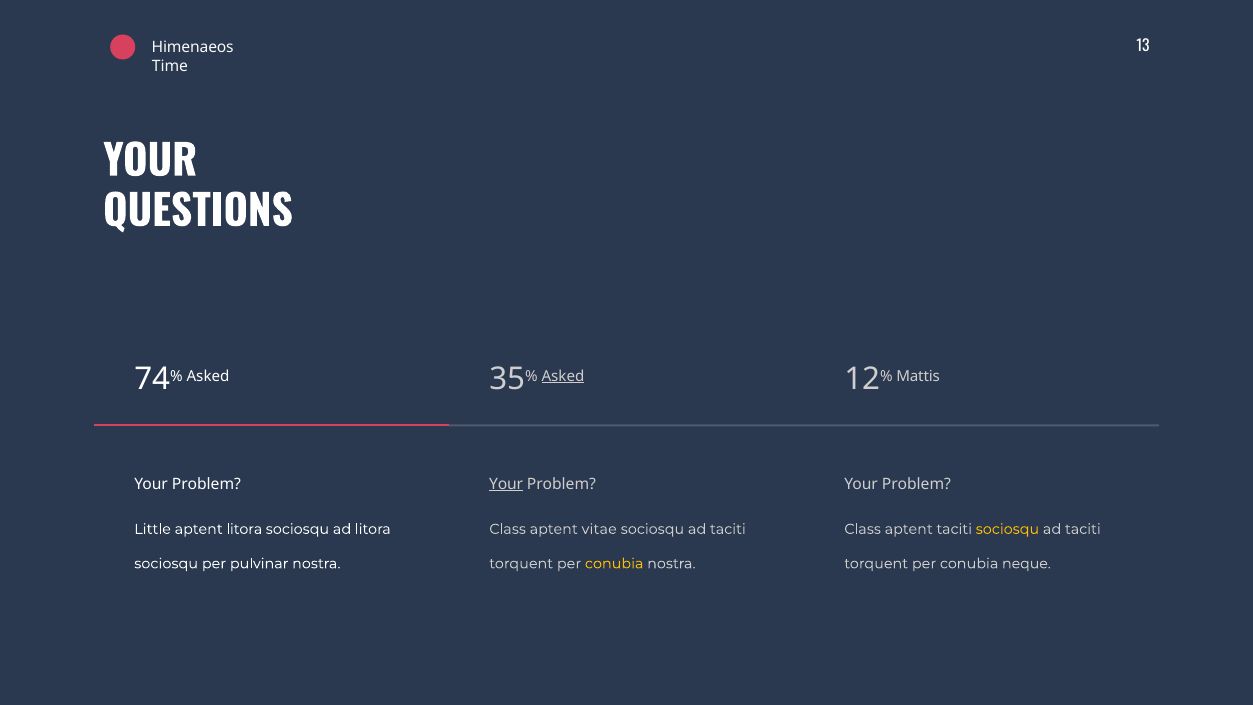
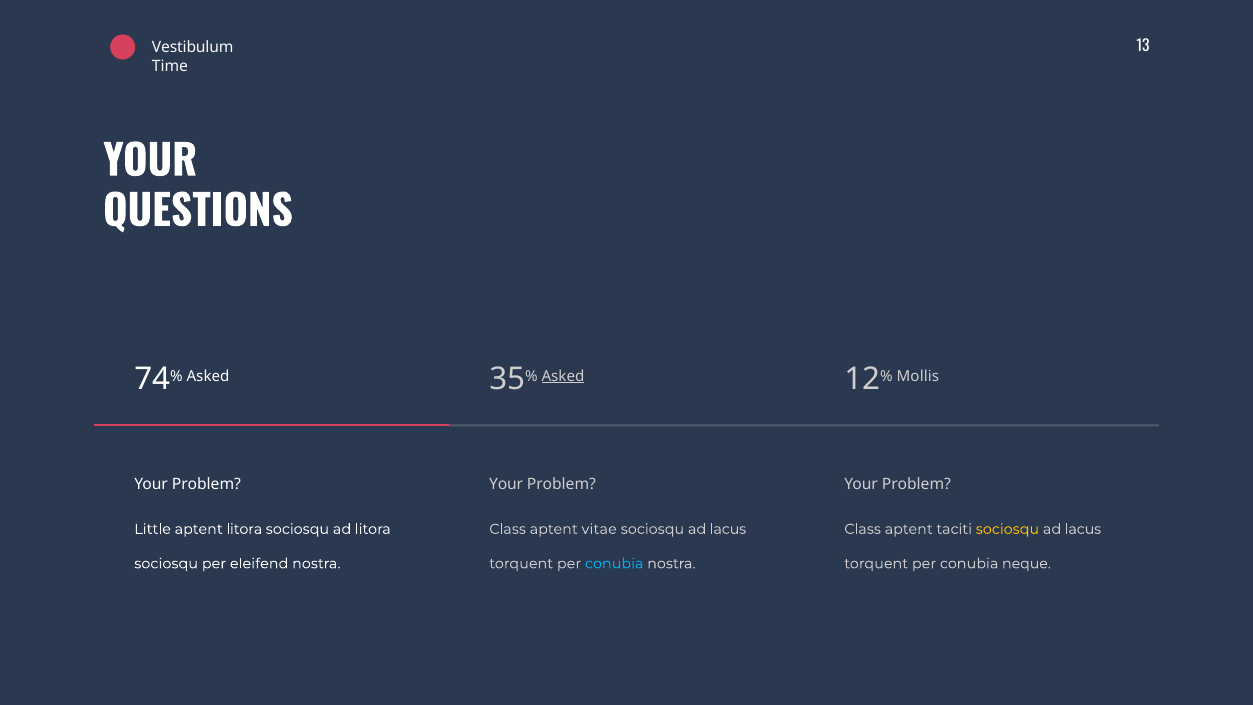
Himenaeos: Himenaeos -> Vestibulum (193, 48)
Mattis: Mattis -> Mollis (918, 376)
Your underline: present -> none (506, 484)
taciti: taciti -> lacus (728, 529)
taciti: taciti -> lacus (1083, 529)
pulvinar: pulvinar -> eleifend (259, 563)
conubia colour: yellow -> light blue (614, 563)
